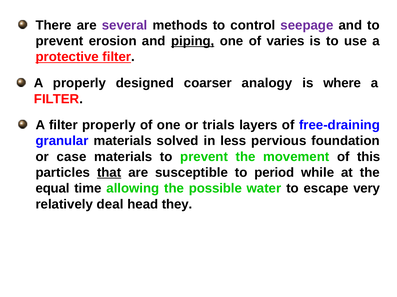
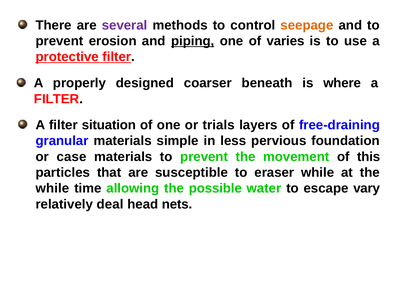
seepage colour: purple -> orange (307, 25)
analogy: analogy -> beneath (267, 83)
filter properly: properly -> situation (109, 125)
solved: solved -> simple (178, 141)
that underline: present -> none (109, 173)
period: period -> eraser (274, 173)
equal: equal -> while (52, 189)
very: very -> vary (367, 189)
they: they -> nets (177, 205)
